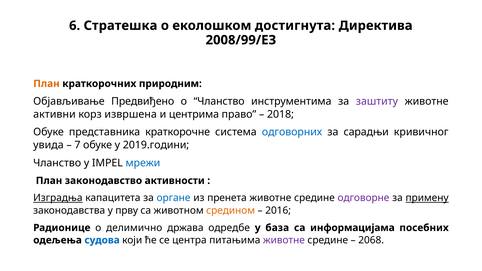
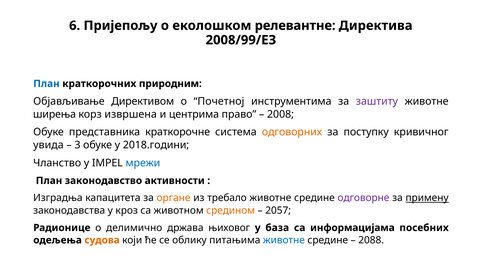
Стратешка: Стратешка -> Пријепољу (121, 26)
достигнута: достигнута -> релевантне (295, 26)
План colour: orange -> blue (46, 84)
Предвиђено: Предвиђено -> Директивом (143, 101)
о Чланство: Чланство -> Почетној (219, 101)
активни: активни -> ширења (55, 114)
2018: 2018 -> 2008 (280, 114)
одговорних colour: blue -> orange (292, 132)
сарадњи: сарадњи -> поступку (366, 132)
7: 7 -> 3 (77, 145)
2019.години: 2019.години -> 2018.години (156, 145)
Изградњa underline: present -> none (58, 198)
органе colour: blue -> orange (174, 198)
пренета: пренета -> требало (227, 198)
прву: прву -> кроз (127, 210)
2016: 2016 -> 2057 (278, 210)
одредбе: одредбе -> њиховог (229, 228)
судова colour: blue -> orange (102, 240)
центра: центра -> облику (189, 240)
животне colour: purple -> blue (284, 240)
2068: 2068 -> 2088 (371, 240)
